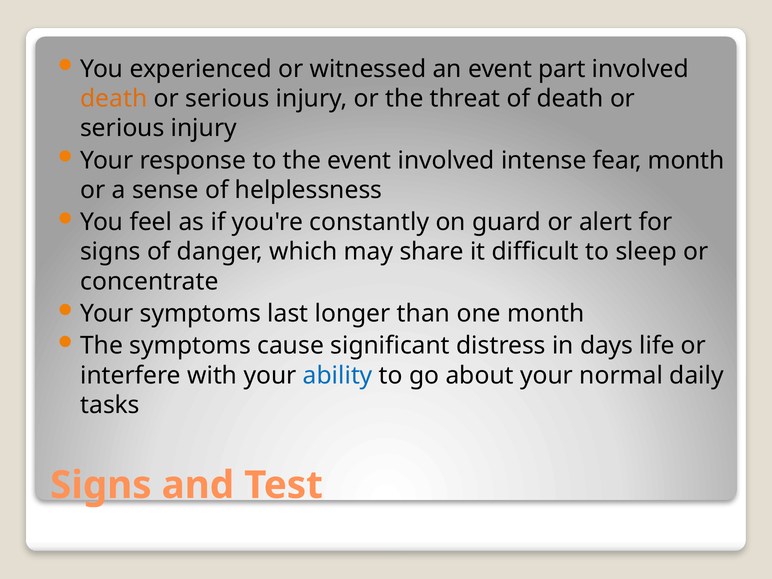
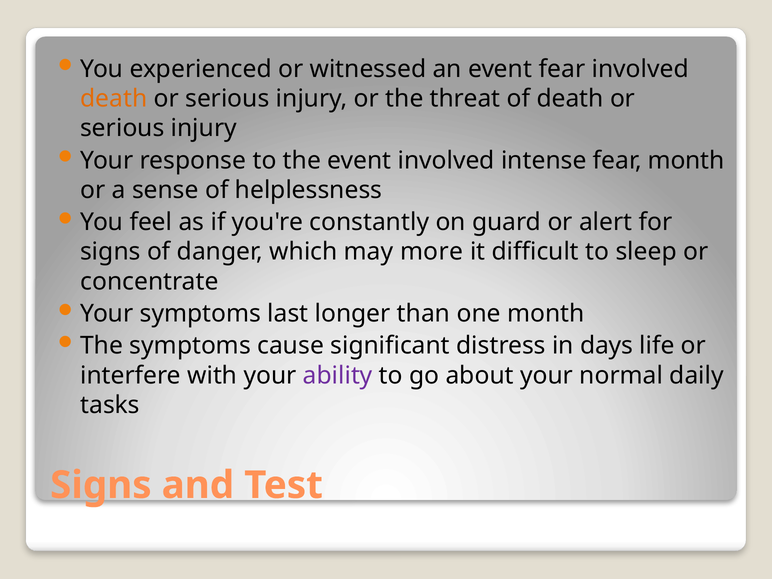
event part: part -> fear (562, 69)
share: share -> more (432, 252)
ability colour: blue -> purple (338, 375)
